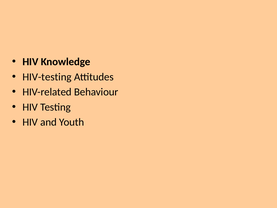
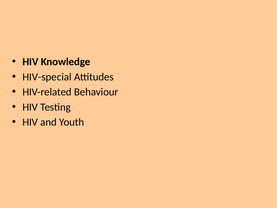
HIV-testing: HIV-testing -> HIV-special (47, 77)
